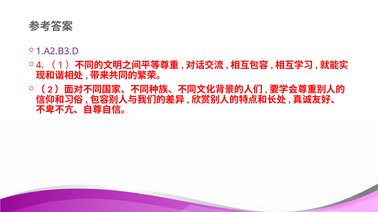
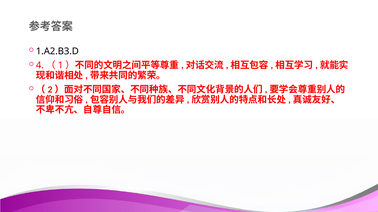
1.A2.B3.D colour: purple -> black (57, 51)
